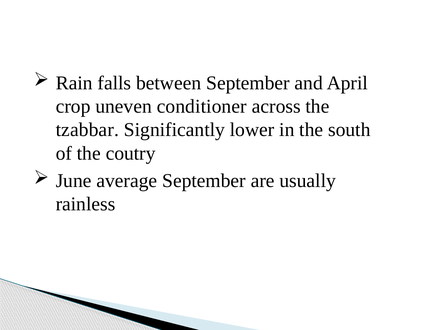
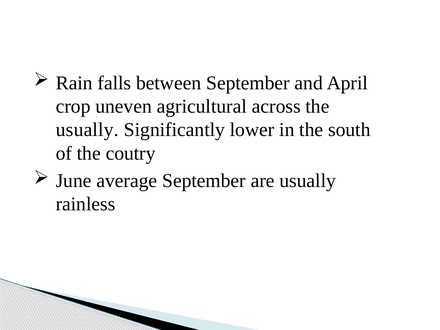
conditioner: conditioner -> agricultural (202, 106)
tzabbar: tzabbar -> usually (87, 130)
